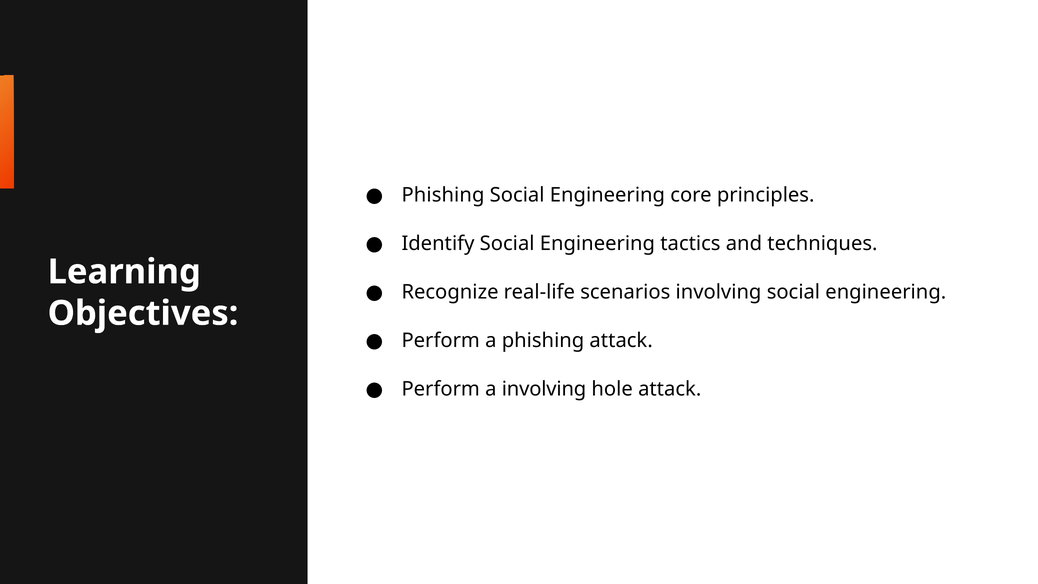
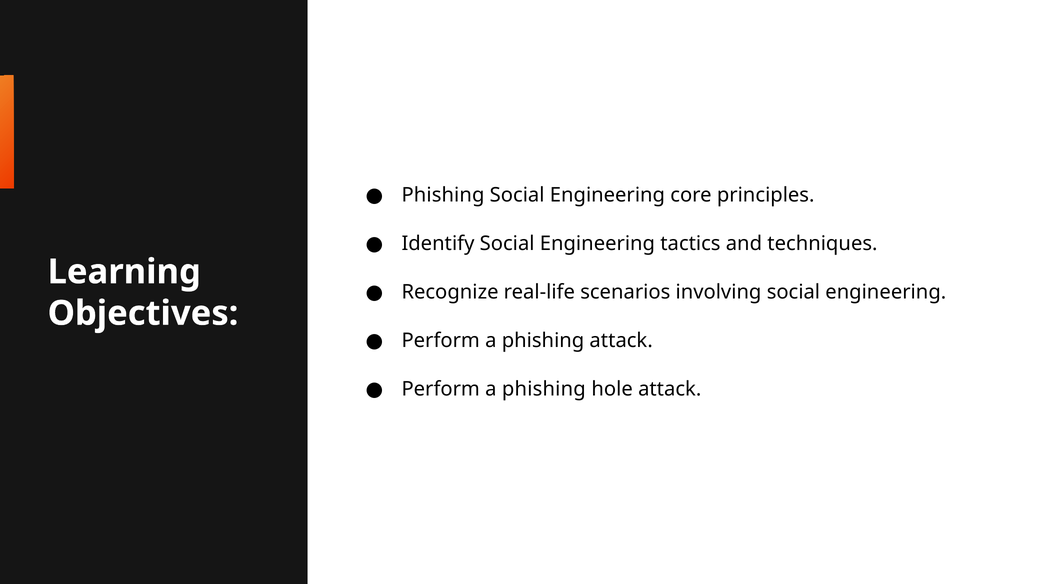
involving: involving -> phishing (544, 389)
